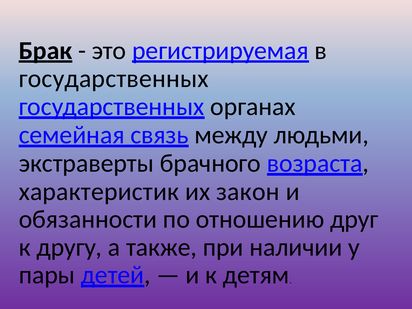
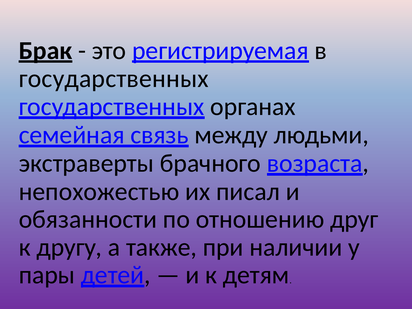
характеристик: характеристик -> непохожестью (99, 192)
закон: закон -> писал (248, 192)
